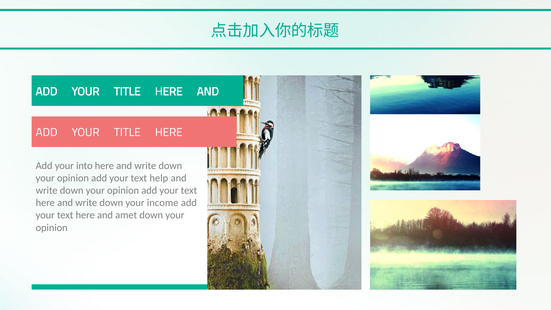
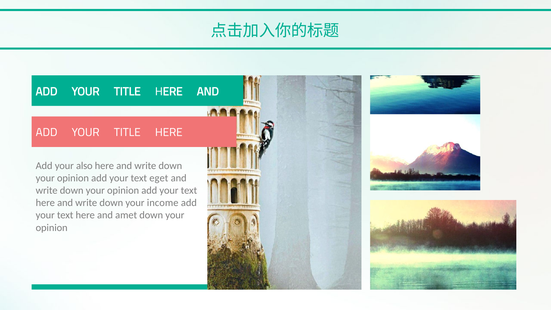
into: into -> also (84, 166)
help: help -> eget (159, 178)
